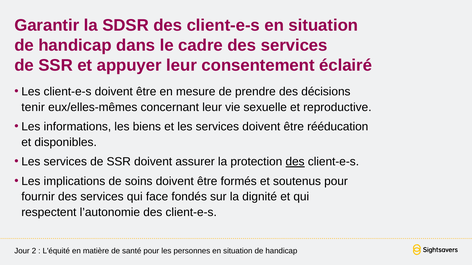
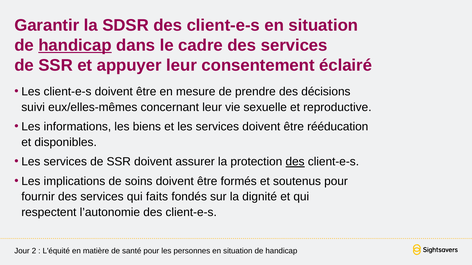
handicap underline: none -> present (75, 45)
tenir: tenir -> suivi (33, 107)
face: face -> faits (157, 197)
